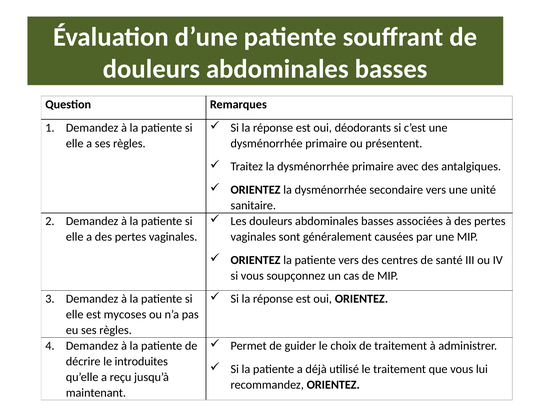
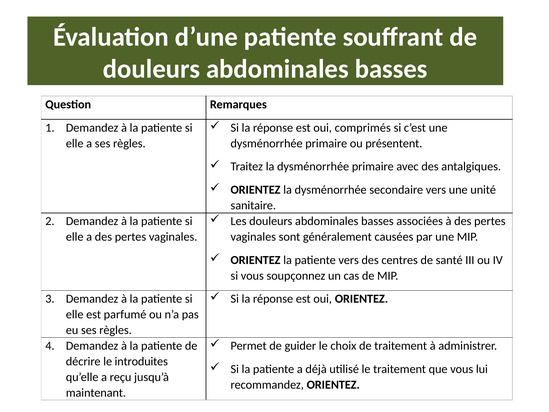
déodorants: déodorants -> comprimés (363, 128)
mycoses: mycoses -> parfumé (125, 314)
